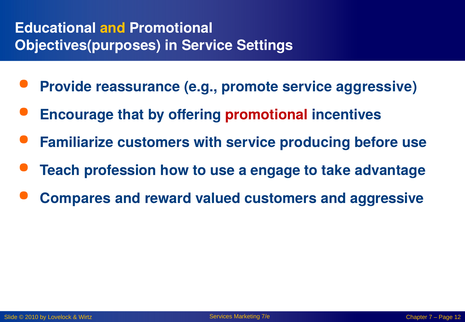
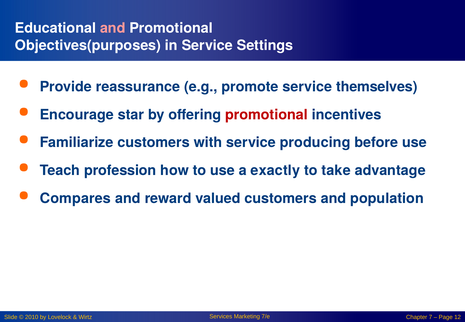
and colour: yellow -> pink (113, 28)
service aggressive: aggressive -> themselves (377, 87)
that: that -> star (131, 115)
engage: engage -> exactly (275, 170)
and aggressive: aggressive -> population (387, 198)
